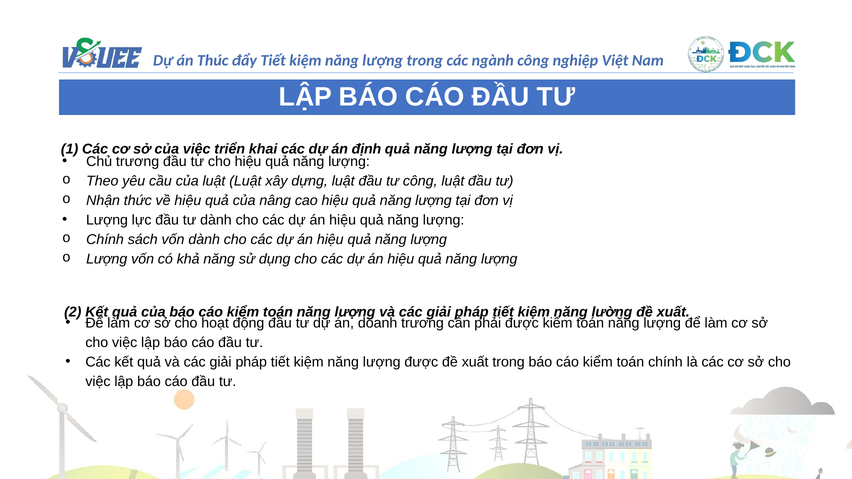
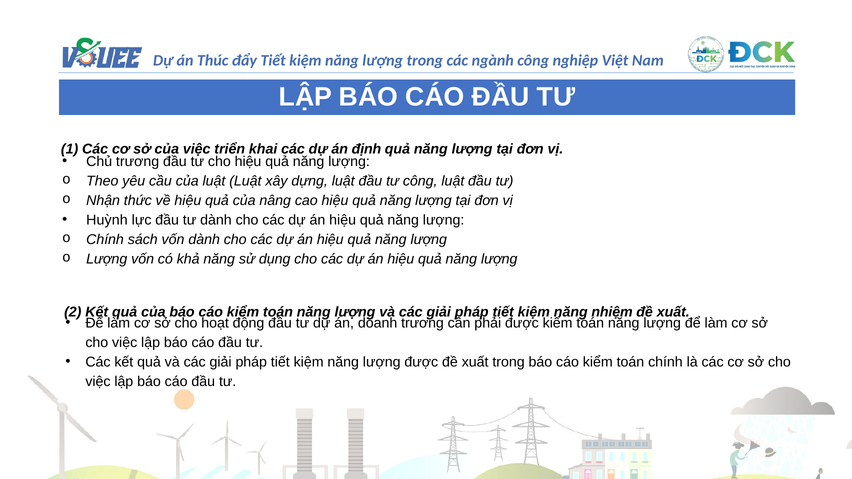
Lượng: Lượng -> Huỳnh (107, 220)
lường: lường -> nhiệm (612, 312)
